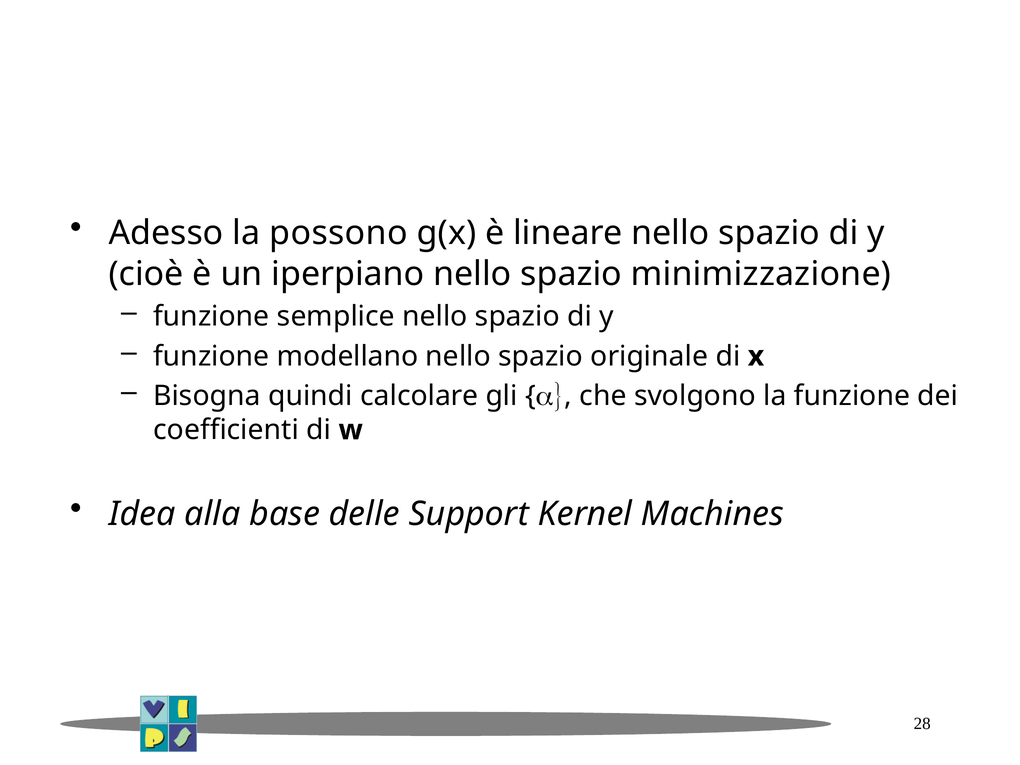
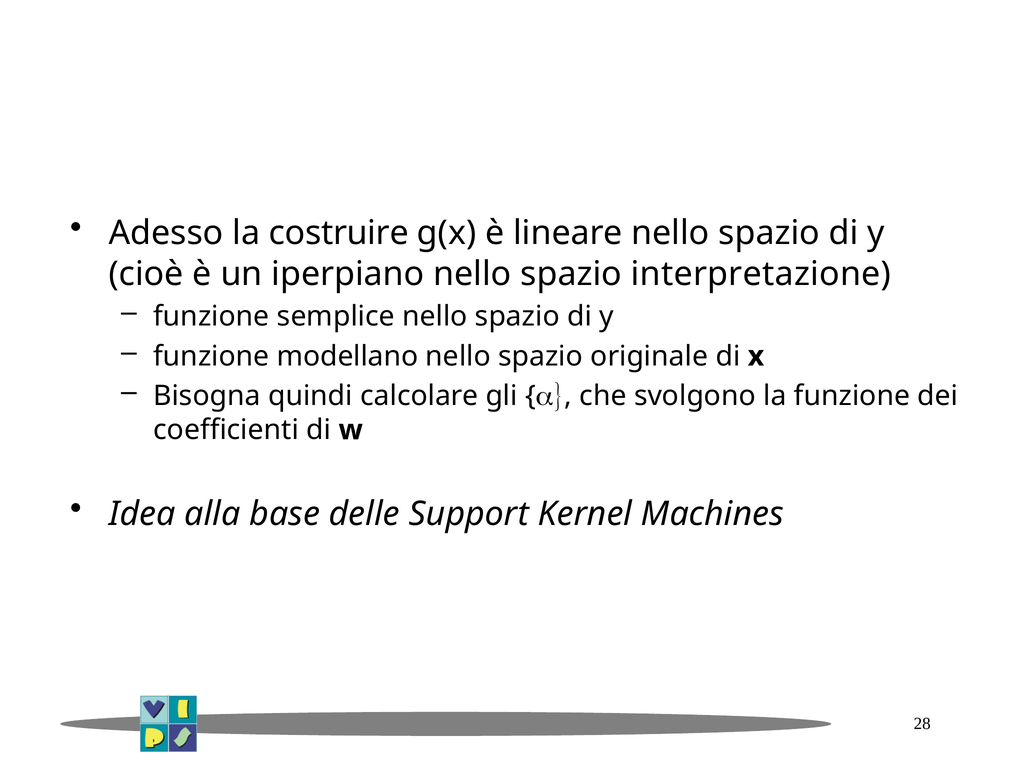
possono: possono -> costruire (339, 233)
minimizzazione: minimizzazione -> interpretazione (761, 274)
